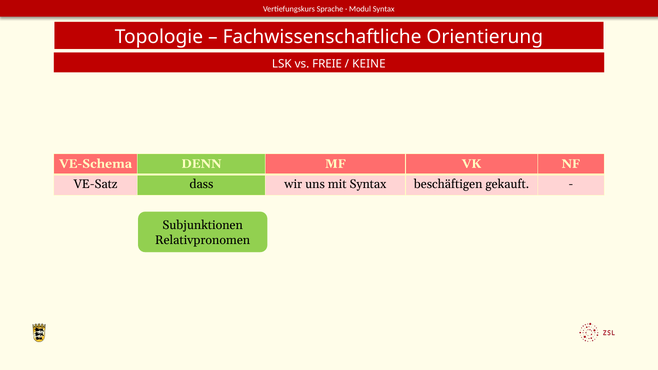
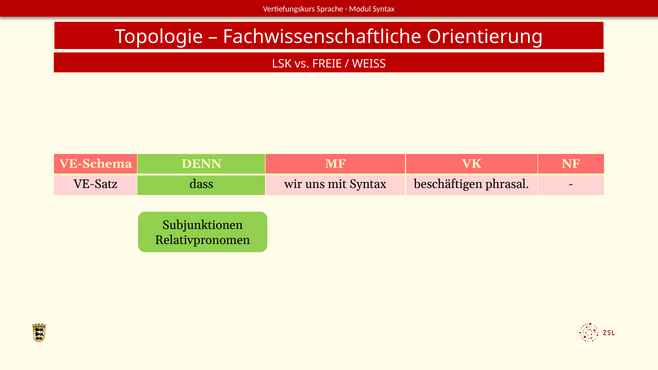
KEINE: KEINE -> WEISS (369, 64)
gekauft: gekauft -> phrasal (507, 184)
